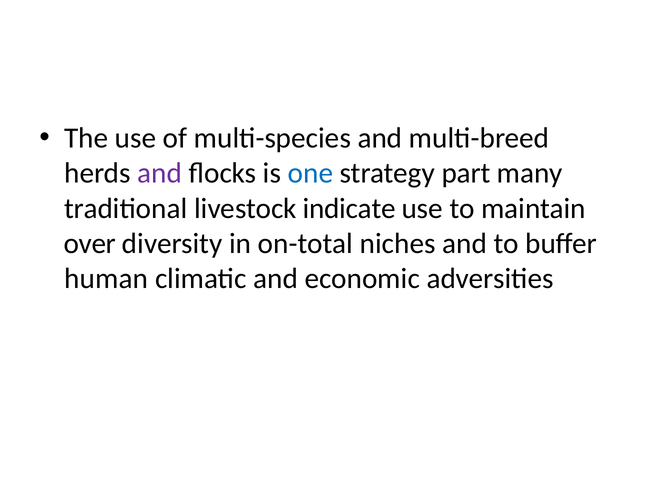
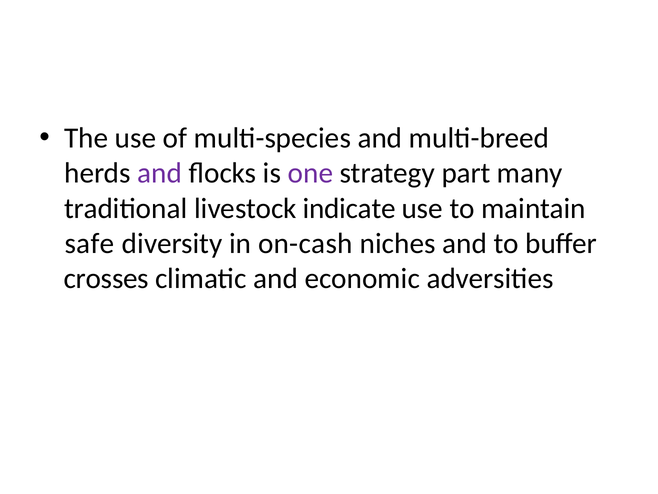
one colour: blue -> purple (310, 173)
over: over -> safe (90, 243)
on-total: on-total -> on-cash (305, 243)
human: human -> crosses (106, 278)
